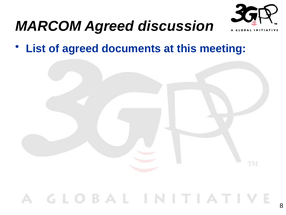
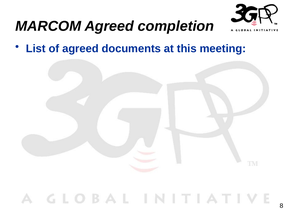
discussion: discussion -> completion (176, 26)
